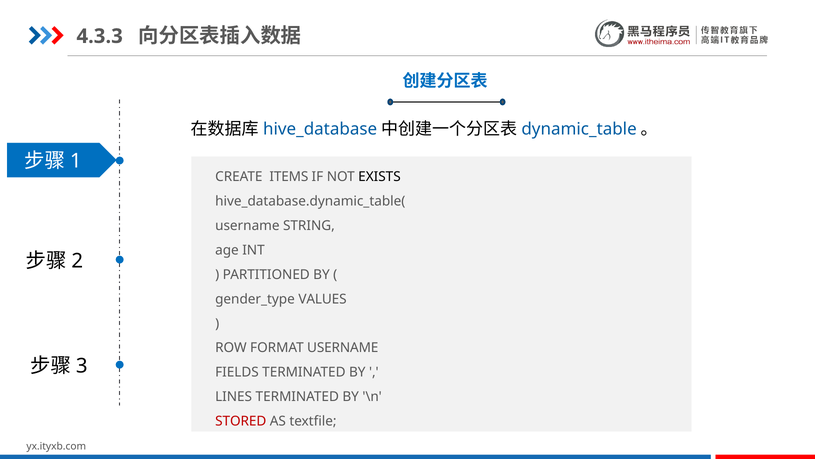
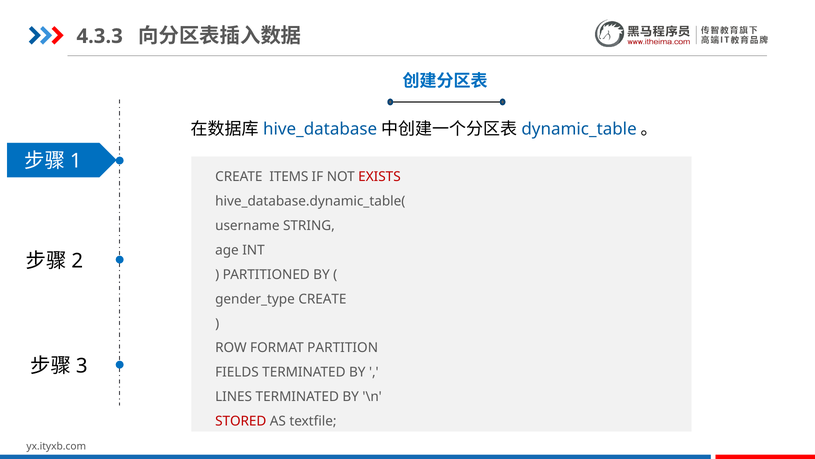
EXISTS colour: black -> red (379, 177)
gender_type VALUES: VALUES -> CREATE (322, 299)
FORMAT USERNAME: USERNAME -> PARTITION (343, 348)
